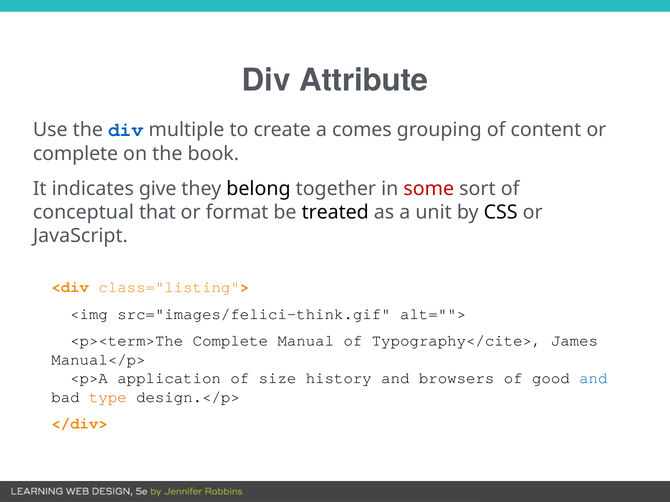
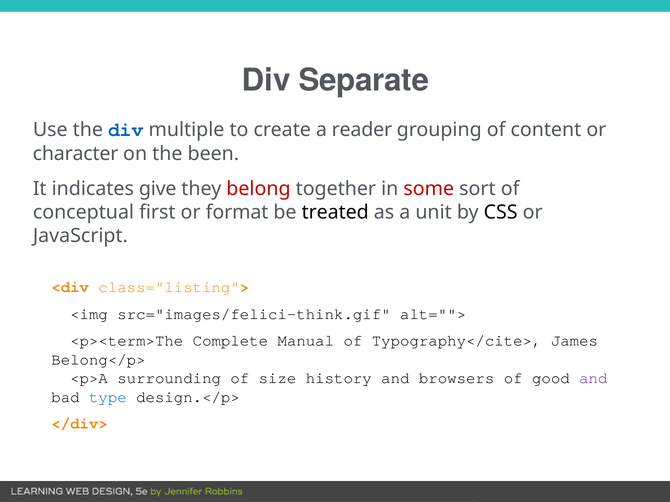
Attribute: Attribute -> Separate (364, 81)
comes: comes -> reader (362, 130)
complete: complete -> character (76, 154)
book: book -> been (213, 154)
belong colour: black -> red (258, 189)
that: that -> first (157, 213)
Manual</p>: Manual</p> -> Belong</p> (98, 360)
application: application -> surrounding (169, 379)
and colour: blue -> purple (593, 379)
type colour: orange -> blue (108, 398)
